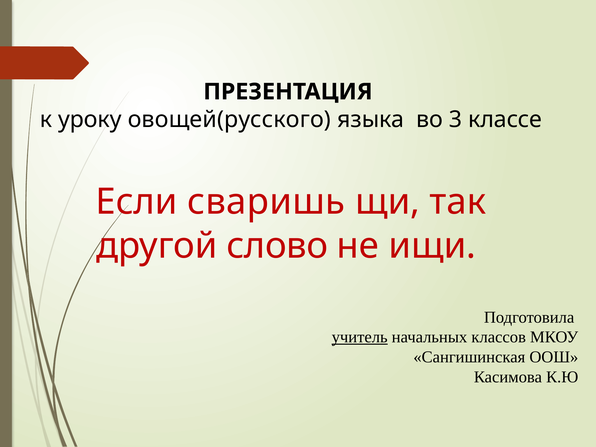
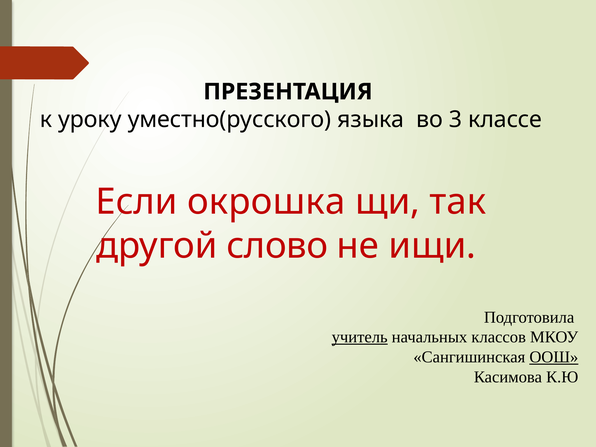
овощей(русского: овощей(русского -> уместно(русского (229, 120)
сваришь: сваришь -> окрошка (266, 202)
ООШ underline: none -> present (554, 357)
